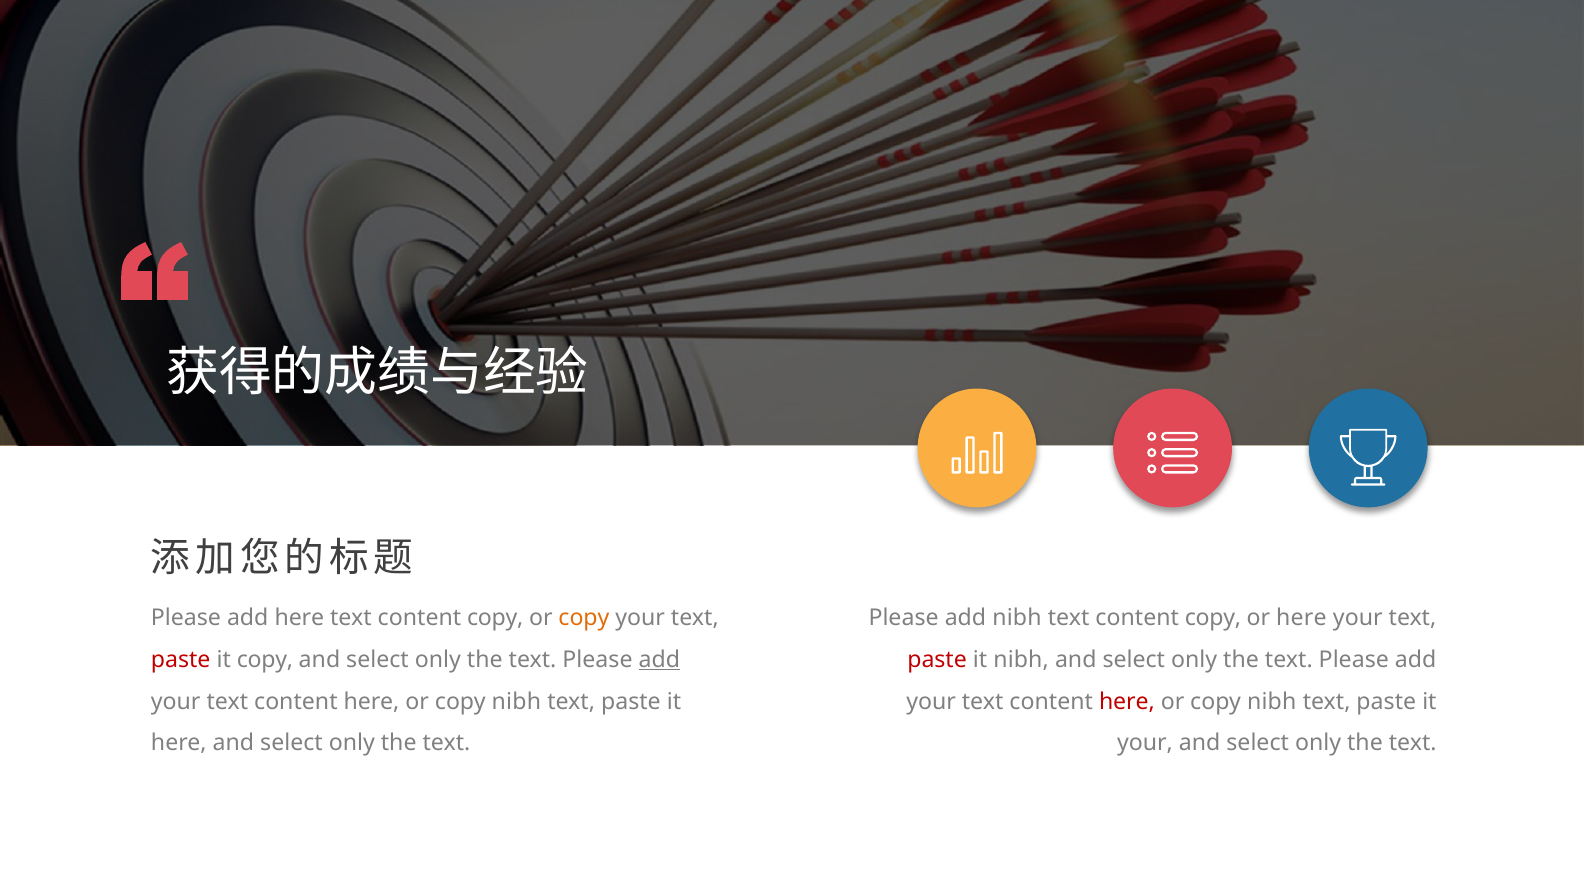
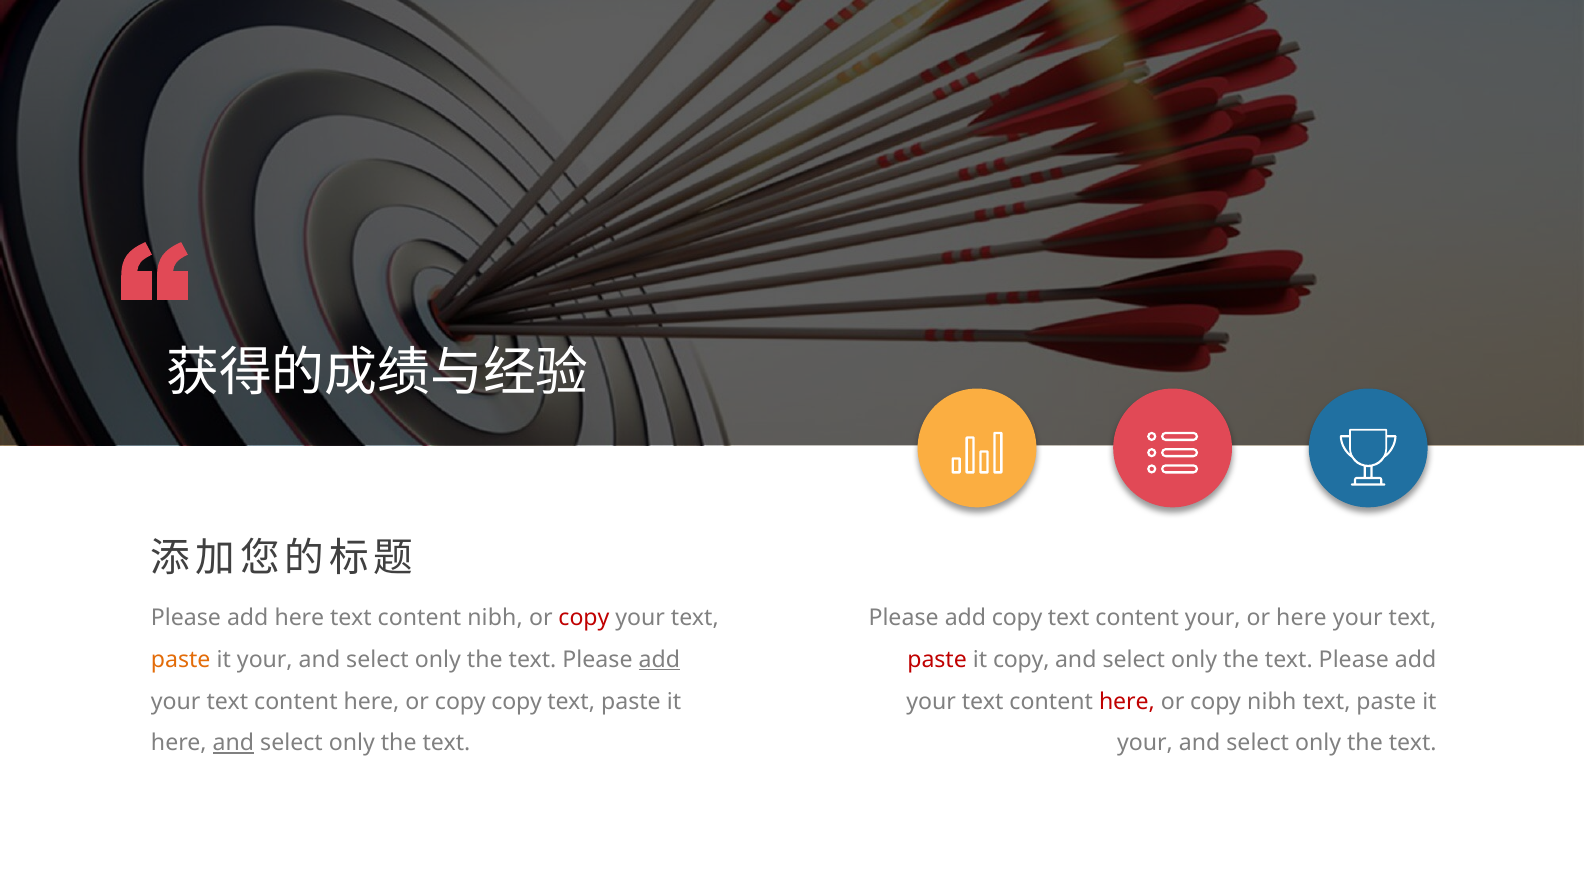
copy: copy -> nibh (495, 618)
copy colour: orange -> red (584, 618)
add nibh: nibh -> copy (1017, 618)
copy: copy -> your (1213, 618)
paste colour: red -> orange (181, 660)
copy: copy -> your (265, 660)
it nibh: nibh -> copy (1021, 660)
nibh: nibh -> copy (517, 701)
and underline: none -> present (233, 743)
